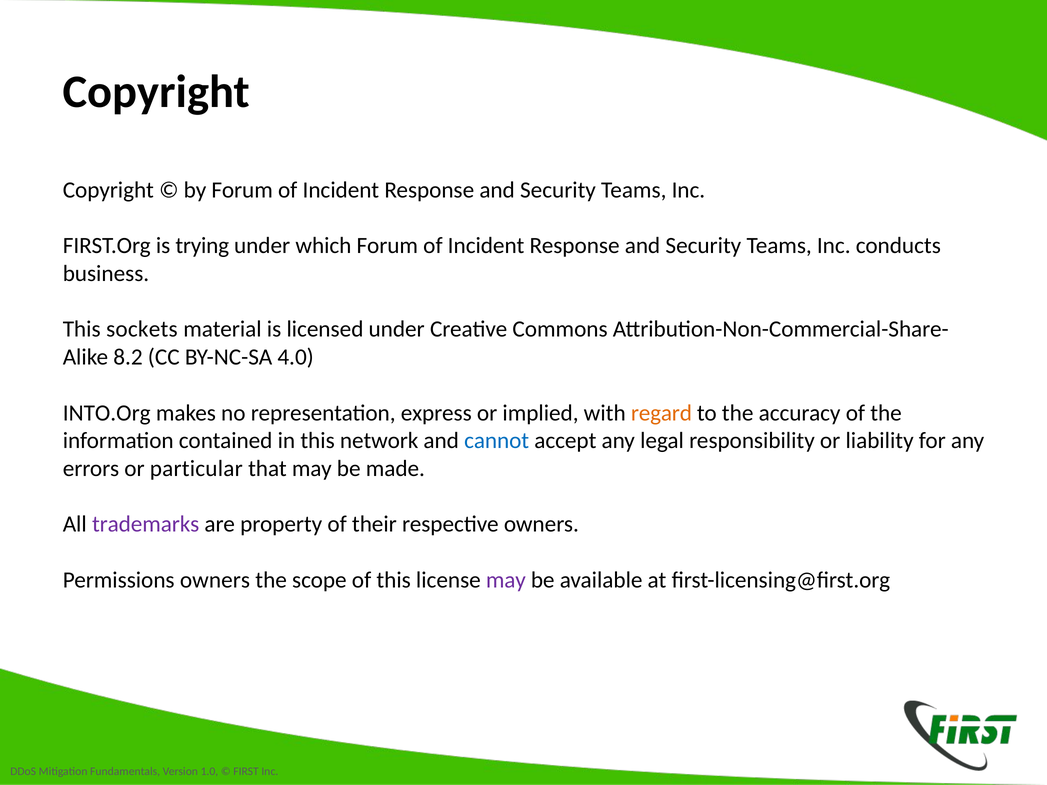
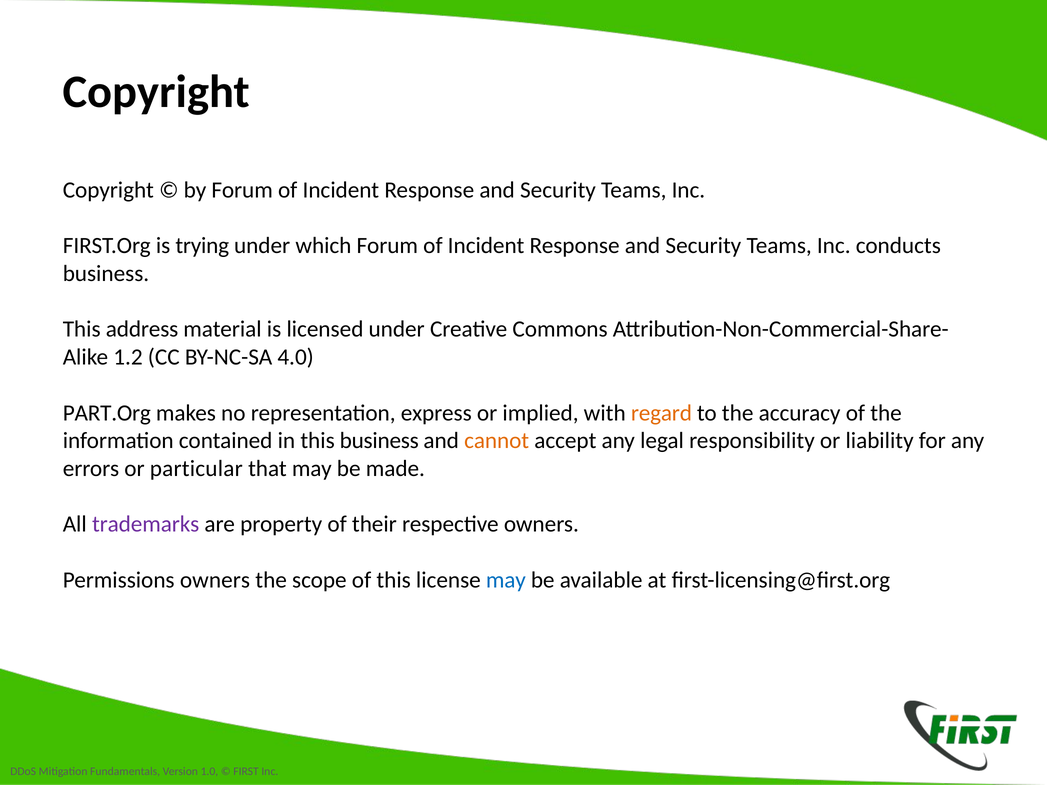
sockets: sockets -> address (142, 329)
8.2: 8.2 -> 1.2 (128, 357)
INTO.Org: INTO.Org -> PART.Org (107, 413)
this network: network -> business (379, 441)
cannot colour: blue -> orange (497, 441)
may colour: purple -> blue (506, 580)
